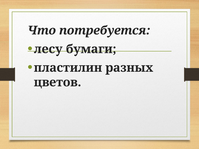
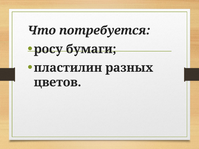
лесу: лесу -> росу (48, 49)
